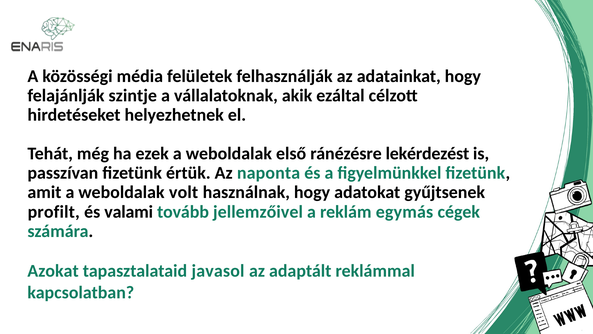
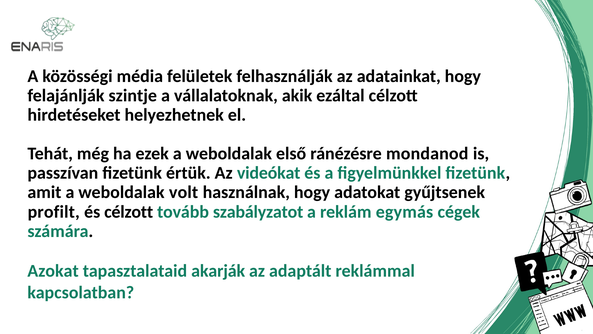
lekérdezést: lekérdezést -> mondanod (427, 153)
naponta: naponta -> videókat (269, 173)
és valami: valami -> célzott (129, 212)
jellemzőivel: jellemzőivel -> szabályzatot (258, 212)
javasol: javasol -> akarják (218, 271)
